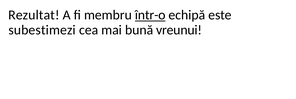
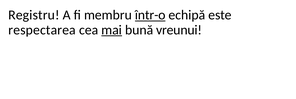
Rezultat: Rezultat -> Registru (34, 15)
subestimezi: subestimezi -> respectarea (42, 30)
mai underline: none -> present (112, 30)
